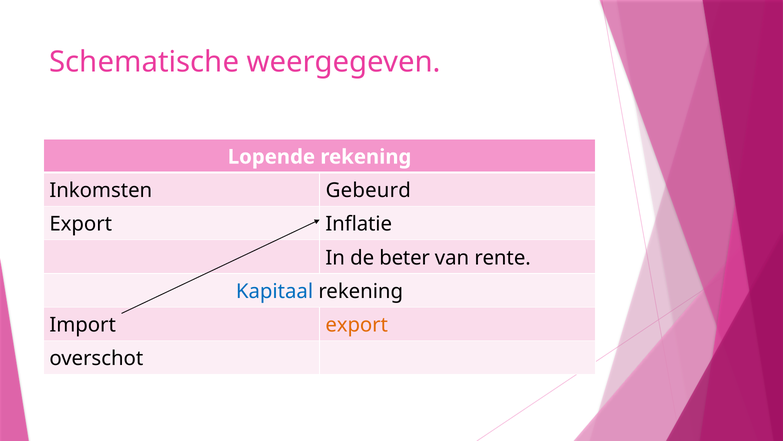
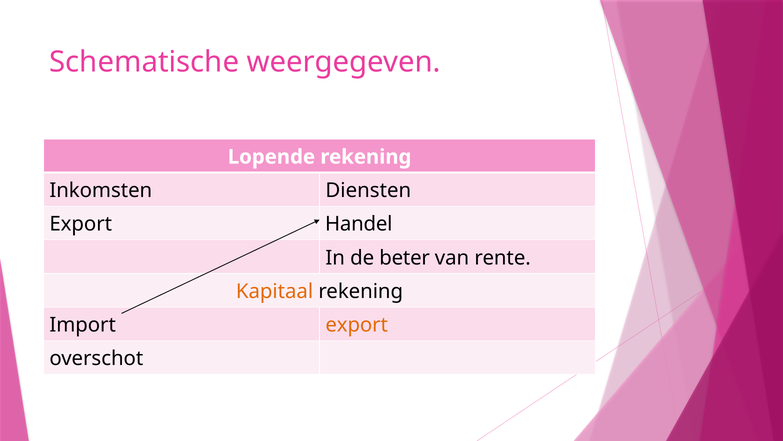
Gebeurd: Gebeurd -> Diensten (368, 190)
Inflatie: Inflatie -> Handel (359, 224)
Kapitaal colour: blue -> orange (275, 291)
